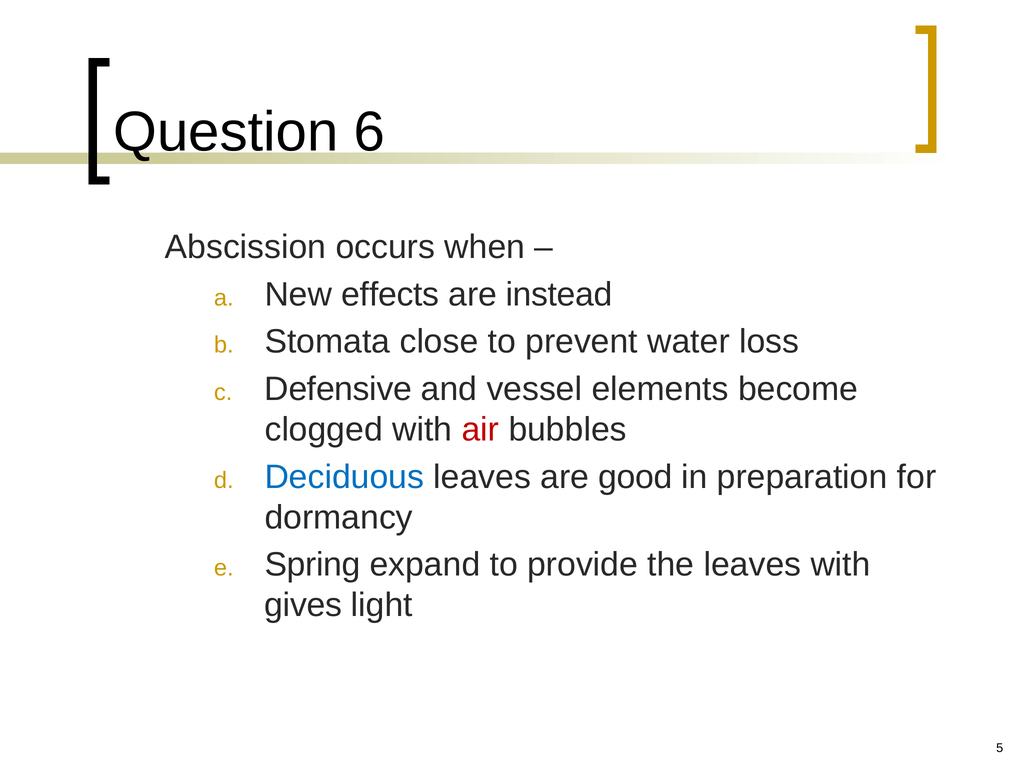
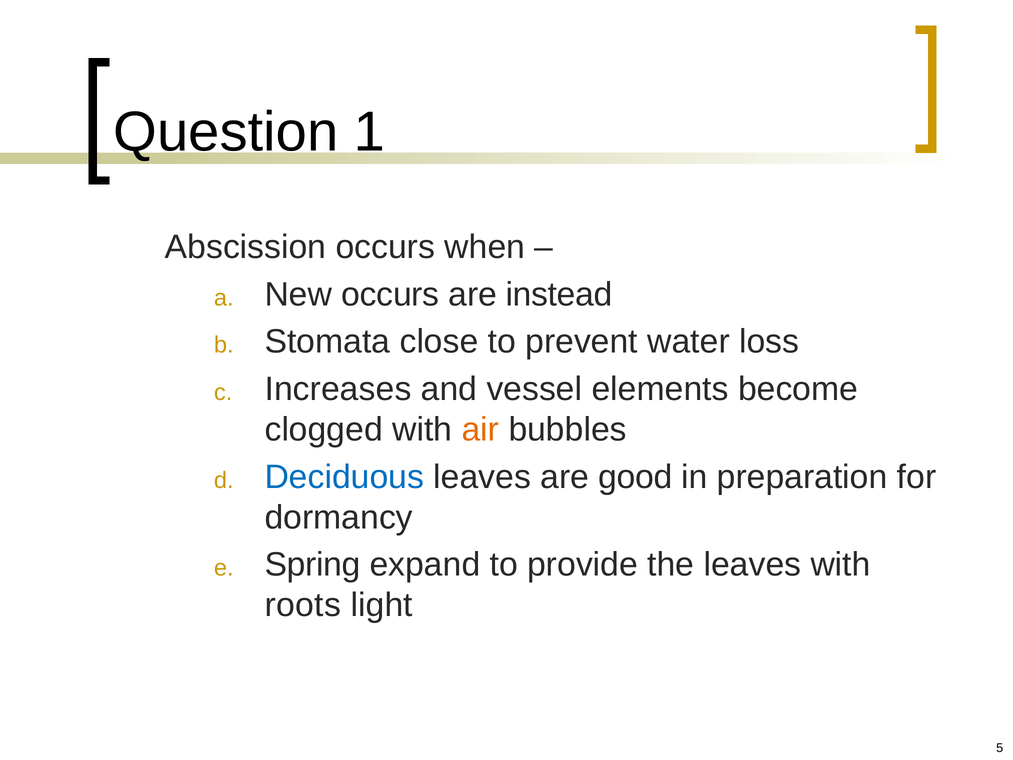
6: 6 -> 1 (370, 132)
New effects: effects -> occurs (390, 294)
Defensive: Defensive -> Increases (338, 389)
air colour: red -> orange (480, 429)
gives: gives -> roots (303, 605)
